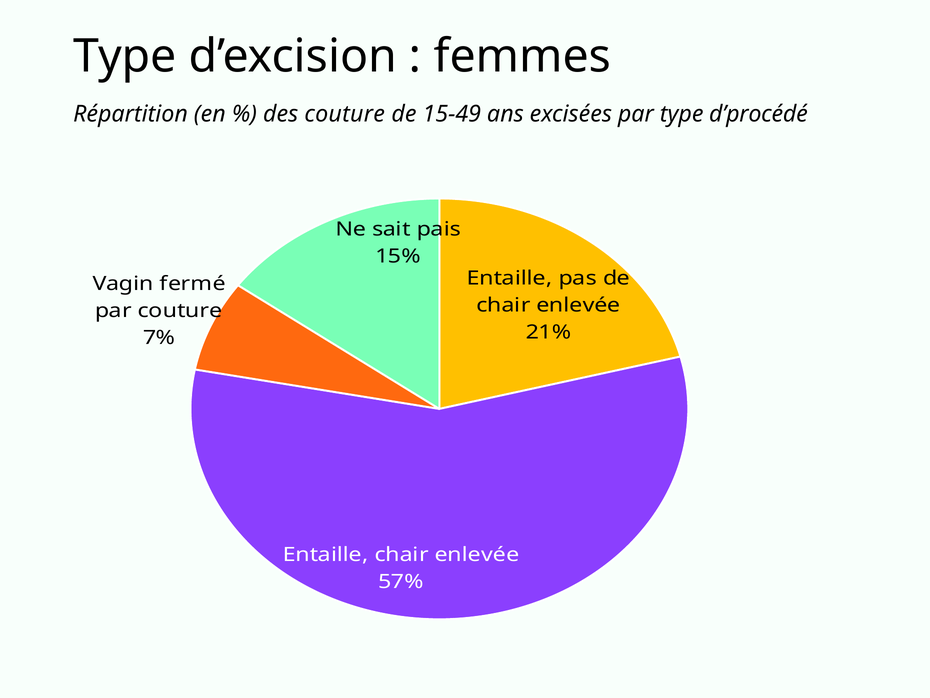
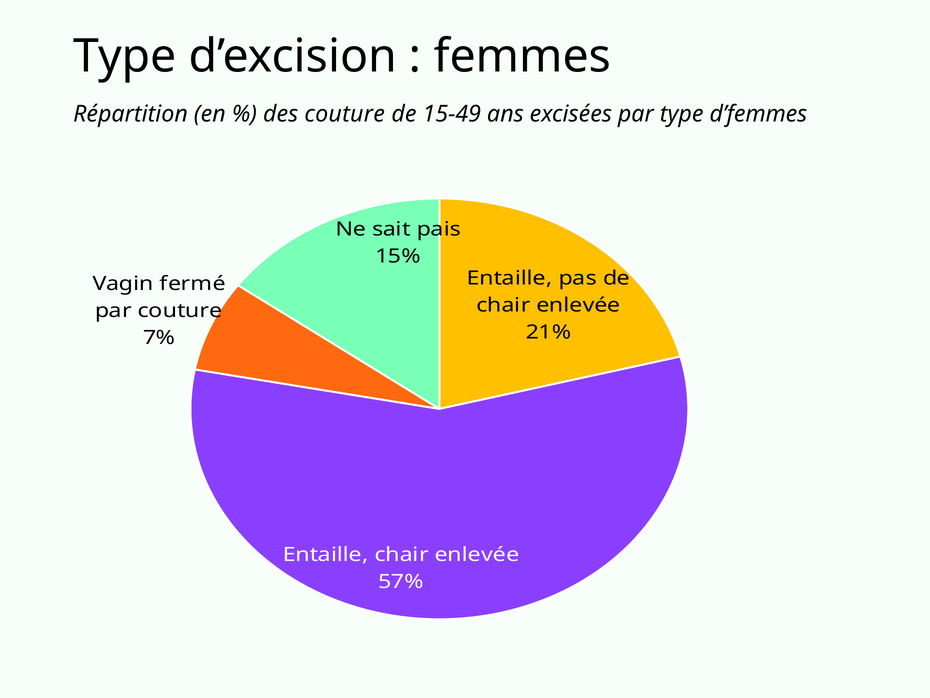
d’procédé: d’procédé -> d’femmes (758, 114)
